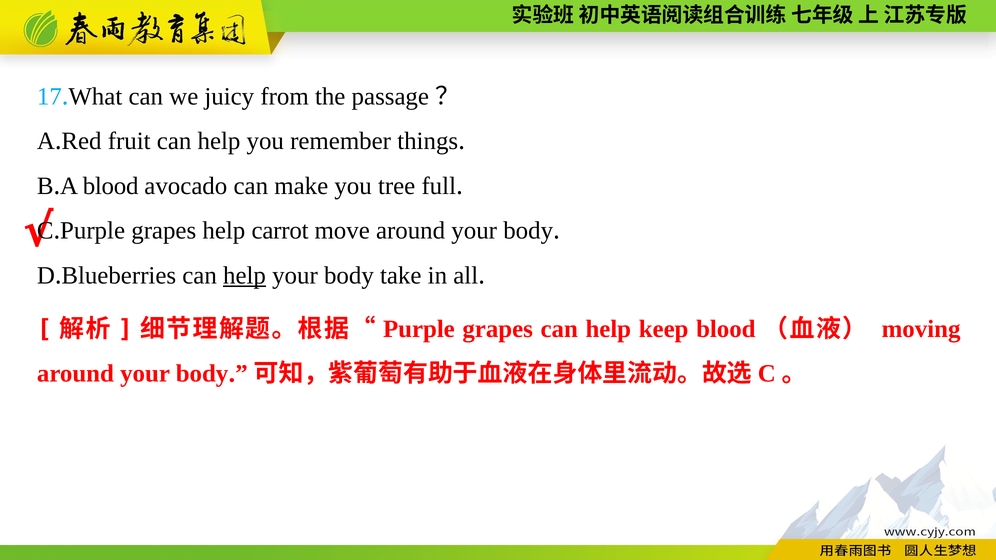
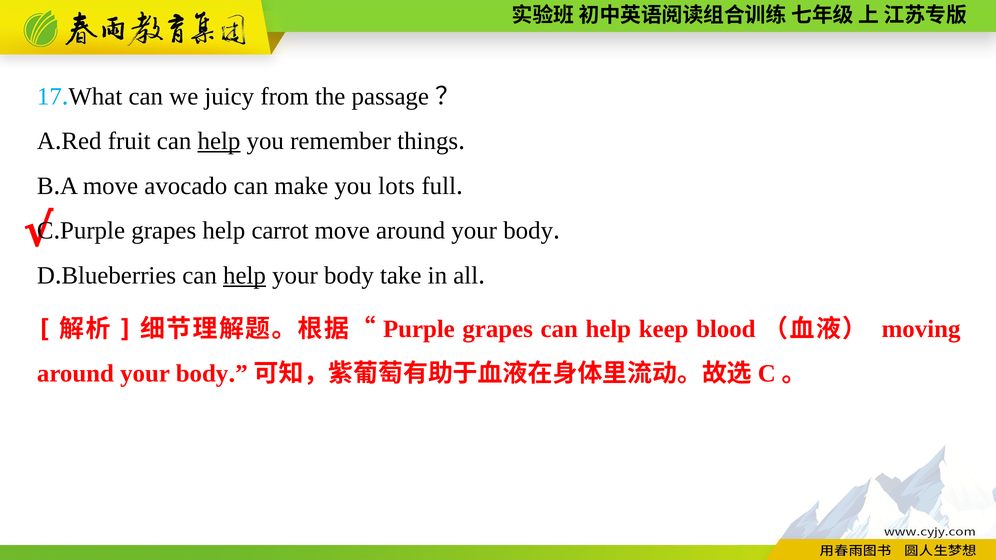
help underline: none -> present (219, 141)
blood: blood -> move (111, 186)
tree: tree -> lots (397, 186)
